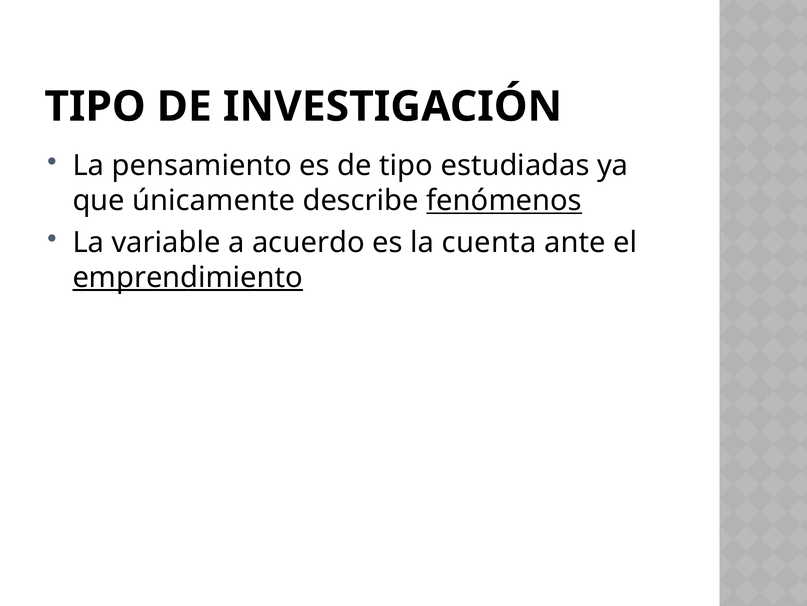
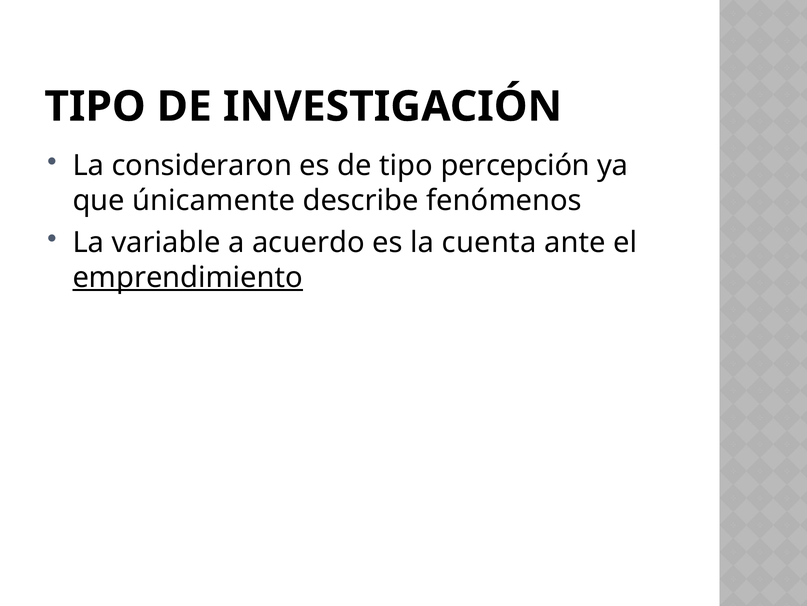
pensamiento: pensamiento -> consideraron (202, 166)
estudiadas: estudiadas -> percepción (515, 166)
fenómenos underline: present -> none (504, 200)
